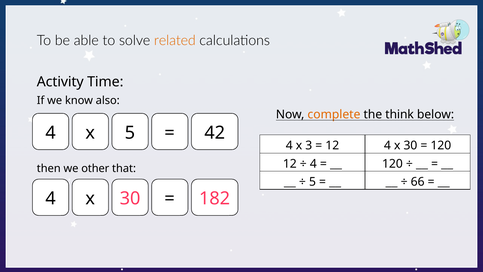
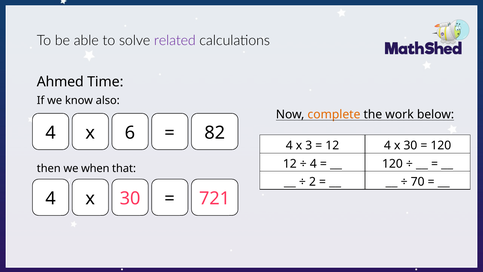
related colour: orange -> purple (175, 41)
Activity: Activity -> Ahmed (60, 82)
think: think -> work (400, 114)
x 5: 5 -> 6 (130, 133)
42: 42 -> 82 (215, 133)
other: other -> when (95, 168)
5: 5 -> 2 (312, 182)
66: 66 -> 70 (418, 182)
182: 182 -> 721 (215, 198)
